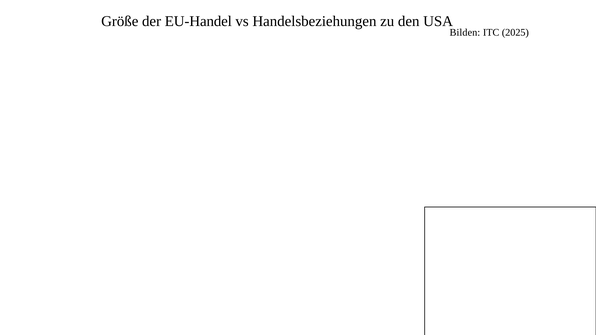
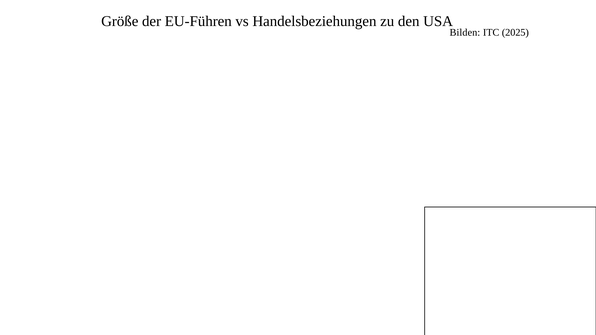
EU-Handel: EU-Handel -> EU-Führen (198, 21)
